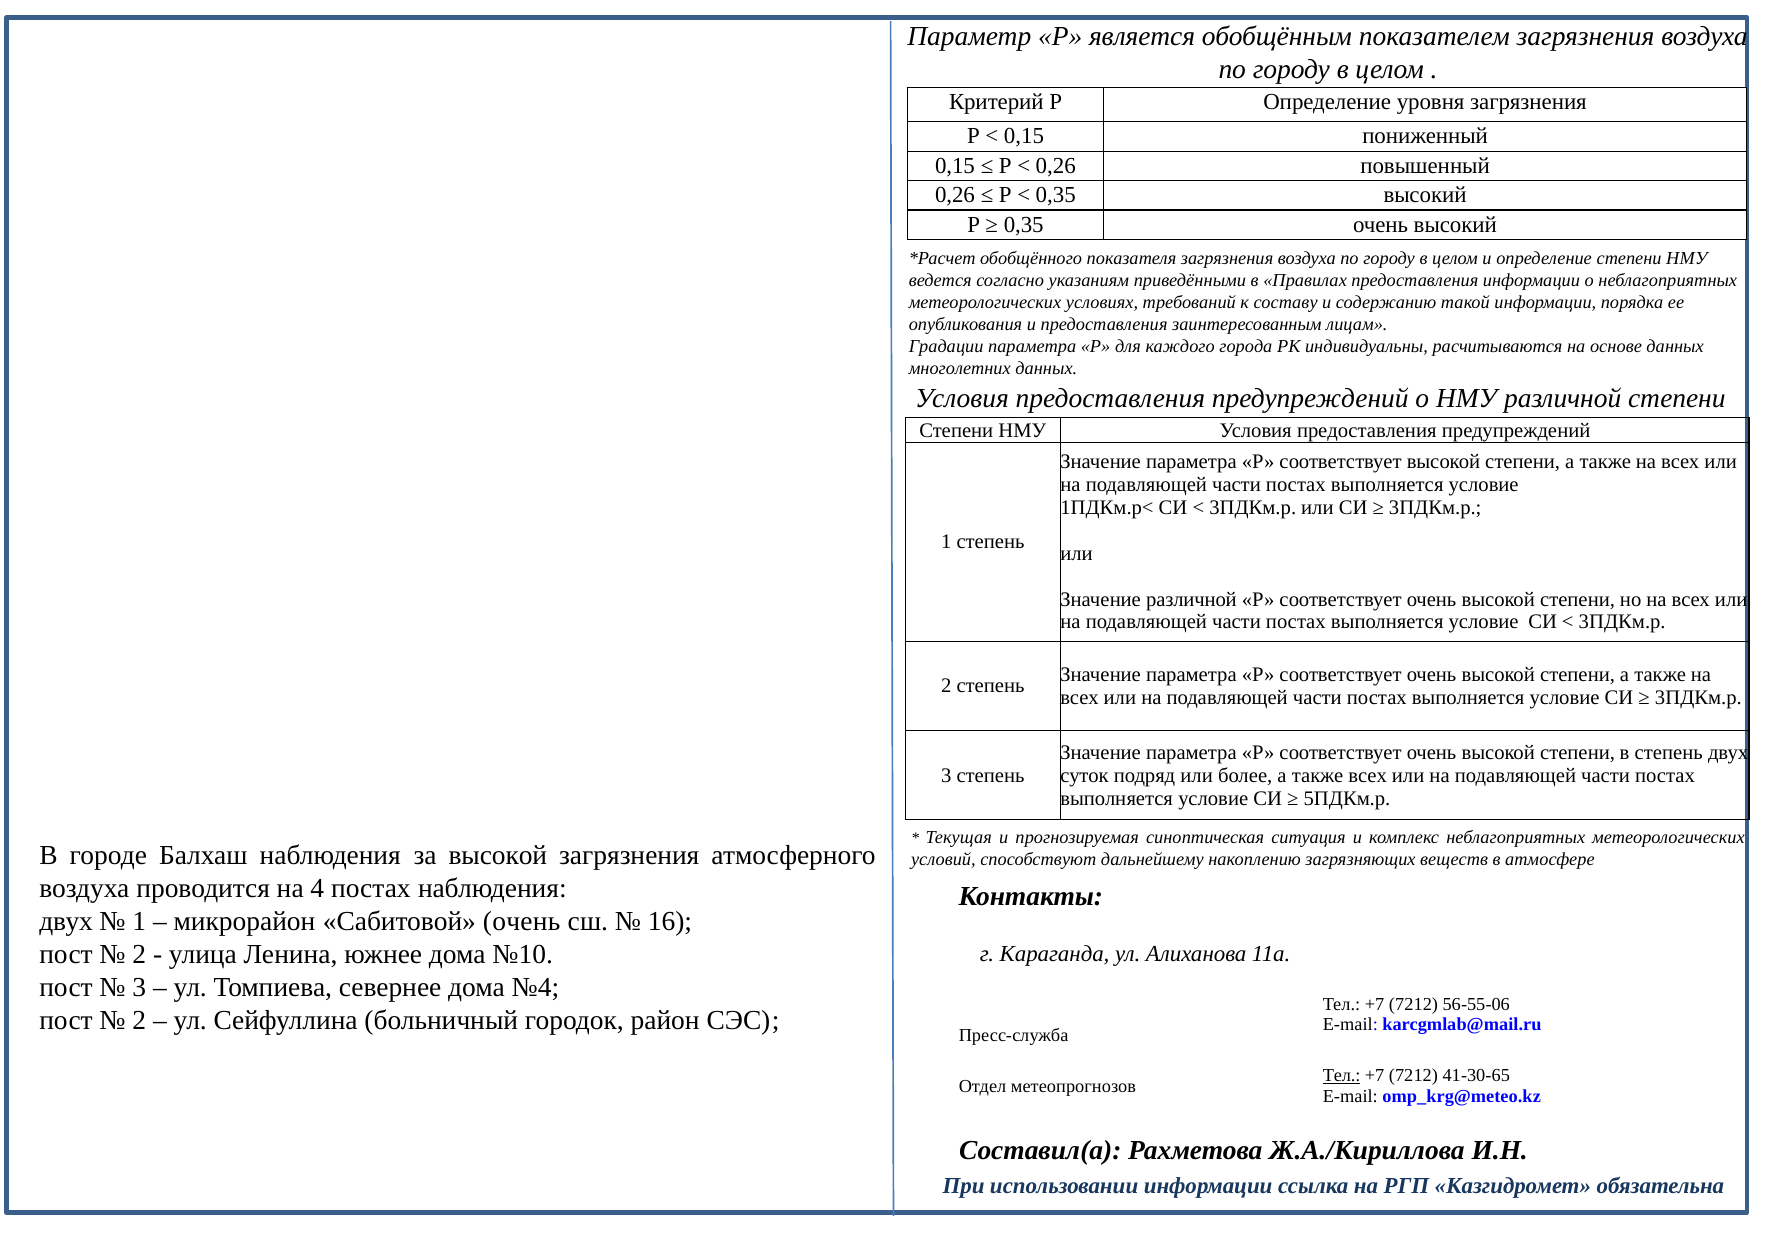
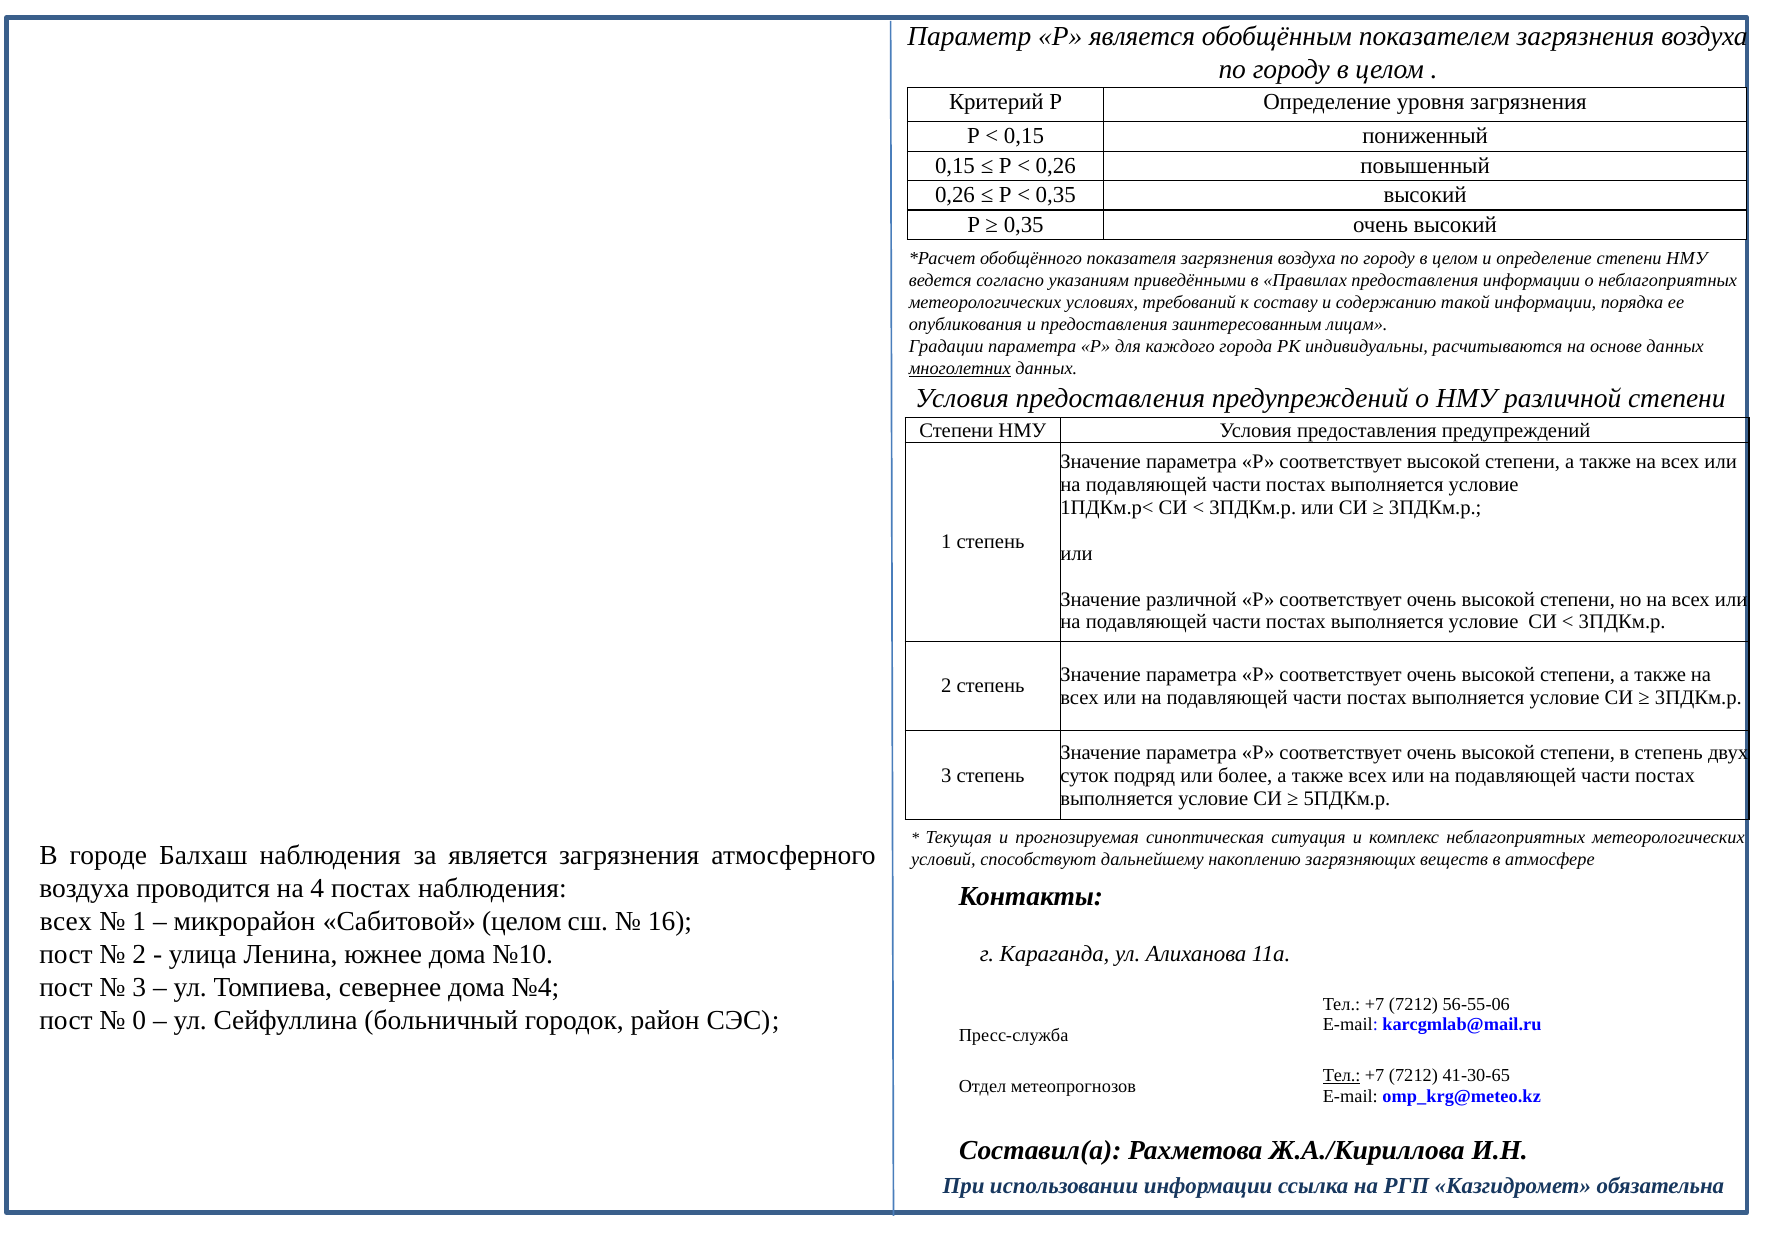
многолетних underline: none -> present (960, 368)
за высокой: высокой -> является (498, 855)
двух: двух -> всех (66, 921)
Сабитовой очень: очень -> целом (522, 921)
2: 2 -> 0 (139, 1020)
